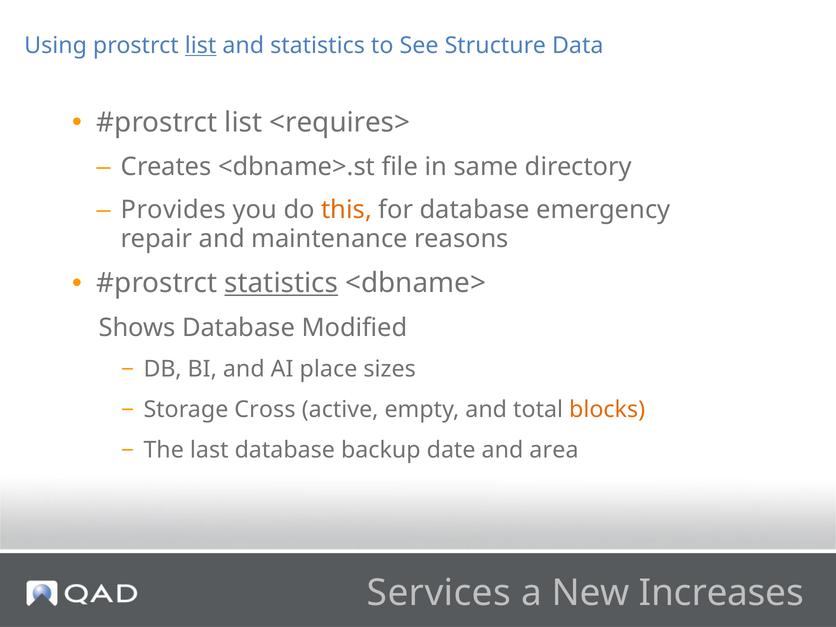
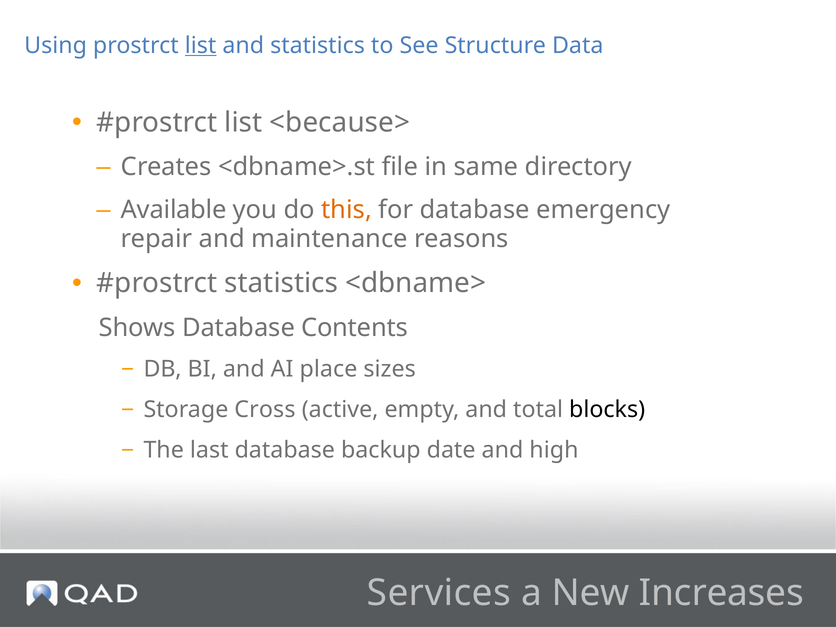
<requires>: <requires> -> <because> (340, 122)
Provides: Provides -> Available (174, 210)
statistics underline: present -> none (281, 283)
Modified: Modified -> Contents (355, 328)
blocks colour: orange -> black (607, 410)
area: area -> high (554, 450)
